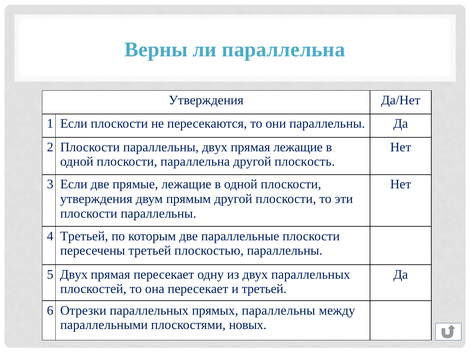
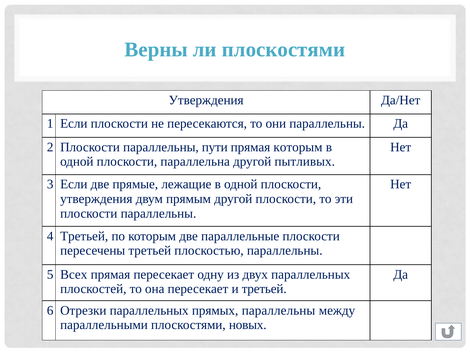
ли параллельна: параллельна -> плоскостями (284, 50)
параллельны двух: двух -> пути (215, 147)
прямая лежащие: лежащие -> которым (298, 147)
плоскость: плоскость -> пытливых (305, 161)
5 Двух: Двух -> Всех (74, 274)
